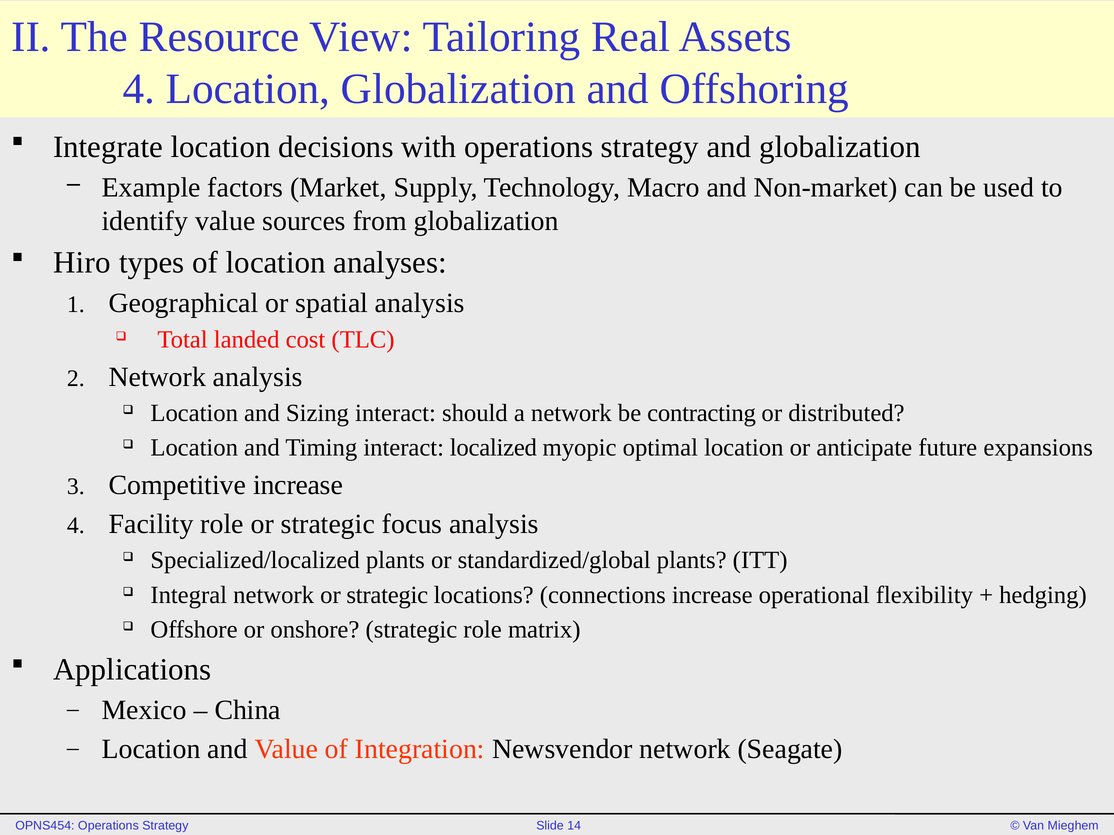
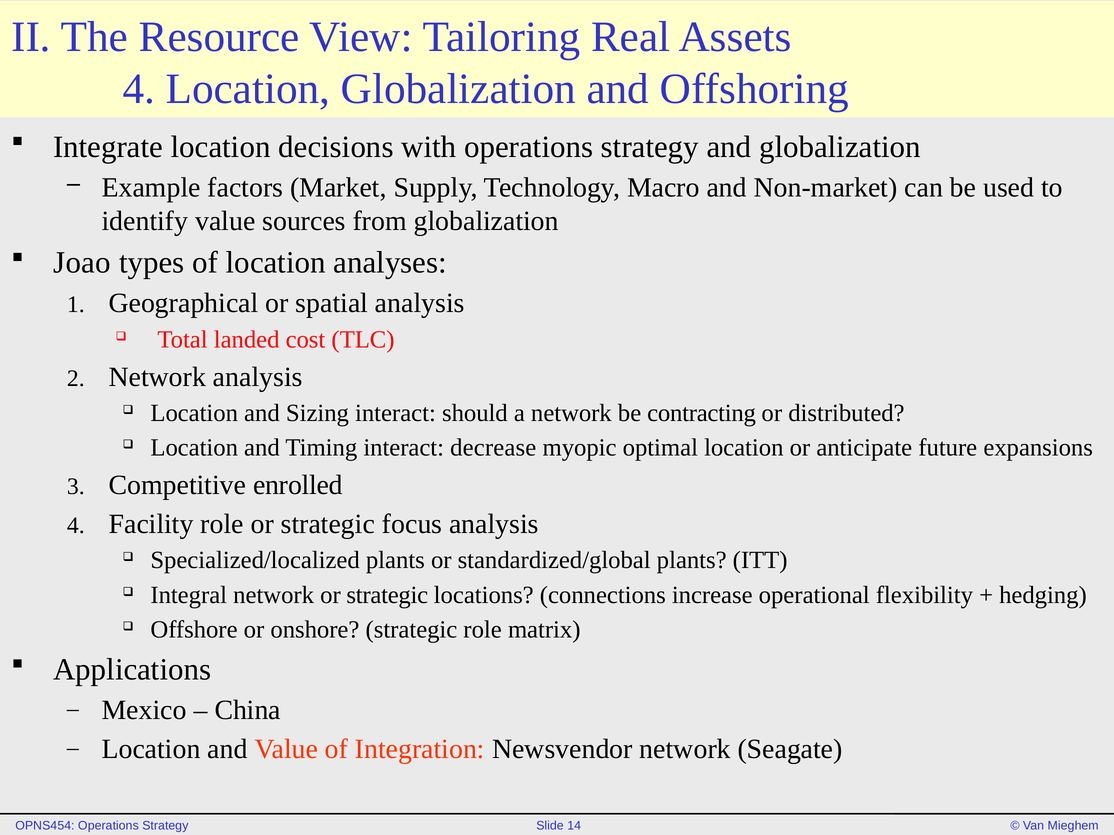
Hiro: Hiro -> Joao (82, 263)
localized: localized -> decrease (493, 448)
Competitive increase: increase -> enrolled (298, 485)
